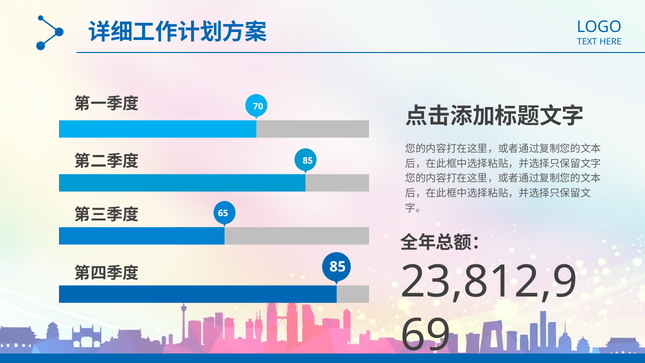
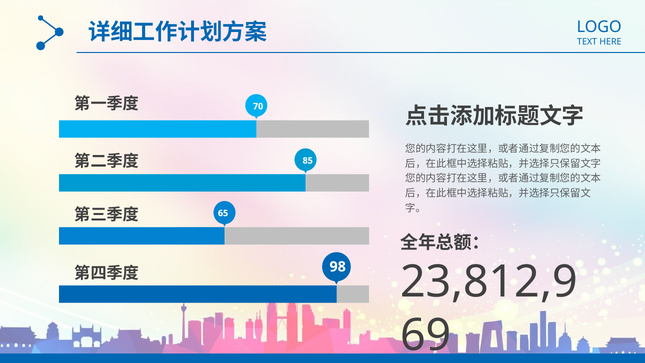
85: 85 -> 98 (338, 267)
